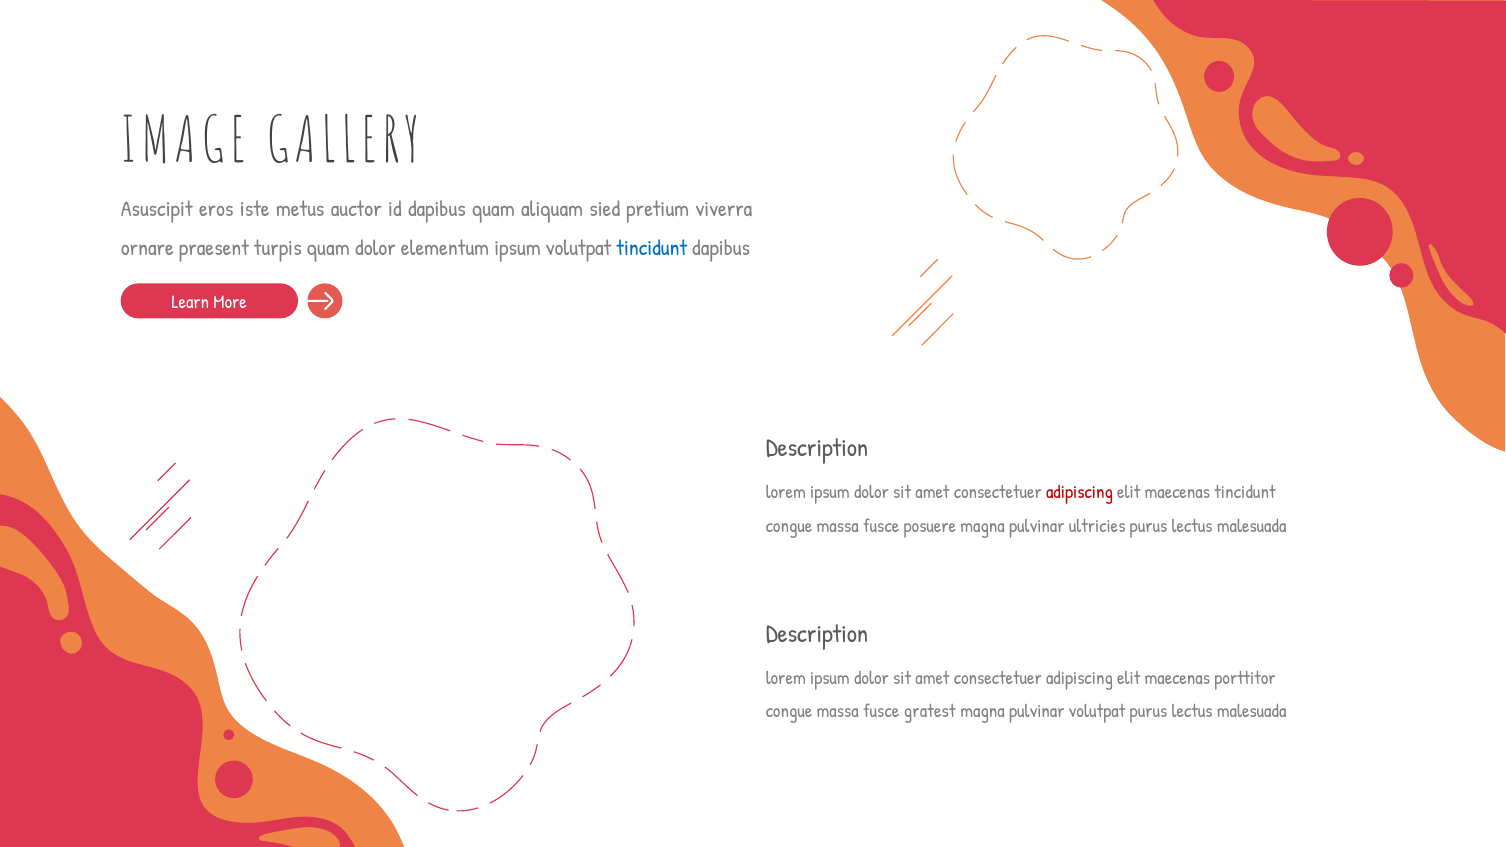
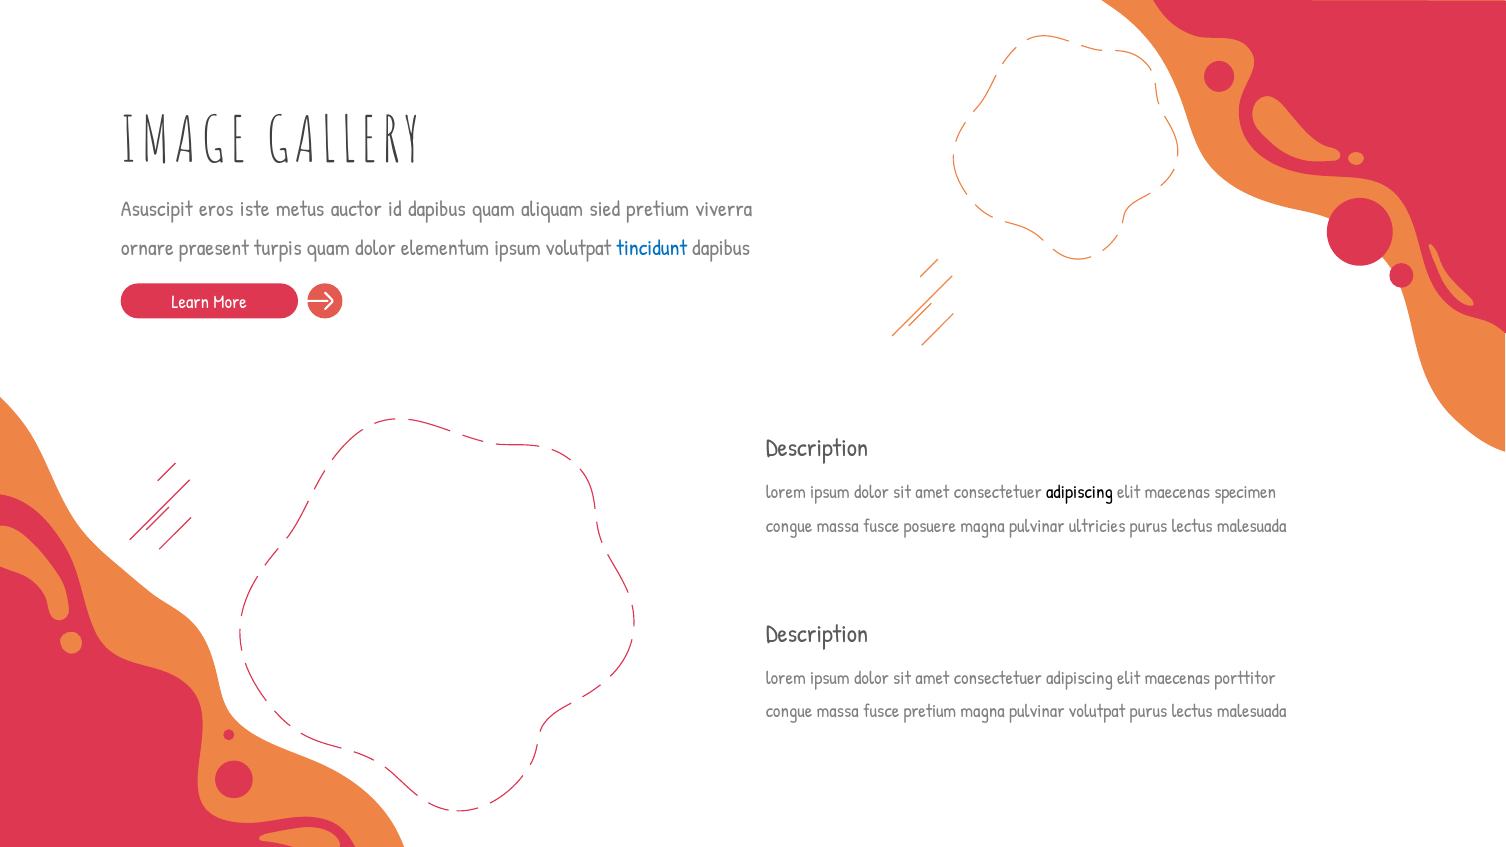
adipiscing colour: red -> black (1079, 493)
maecenas tincidunt: tincidunt -> specimen (1245, 493)
fusce gratest: gratest -> pretium (930, 712)
